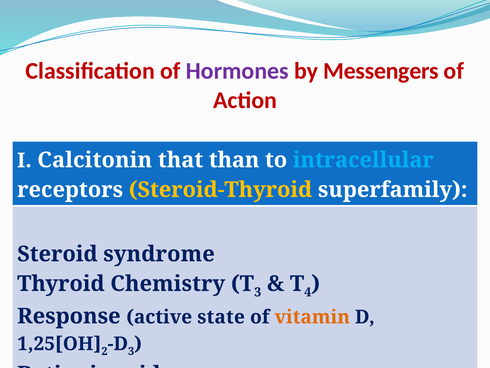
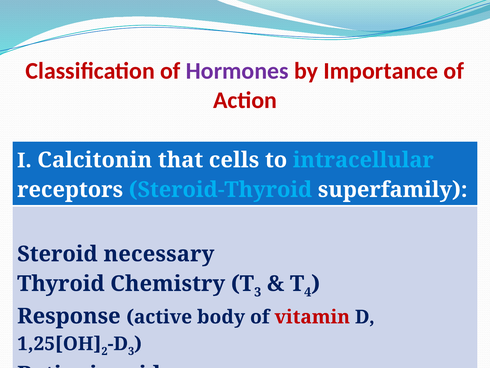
Messengers: Messengers -> Importance (381, 71)
than: than -> cells (234, 160)
Steroid-Thyroid colour: yellow -> light blue (220, 190)
syndrome: syndrome -> necessary (159, 254)
state: state -> body (221, 317)
vitamin colour: orange -> red (312, 317)
